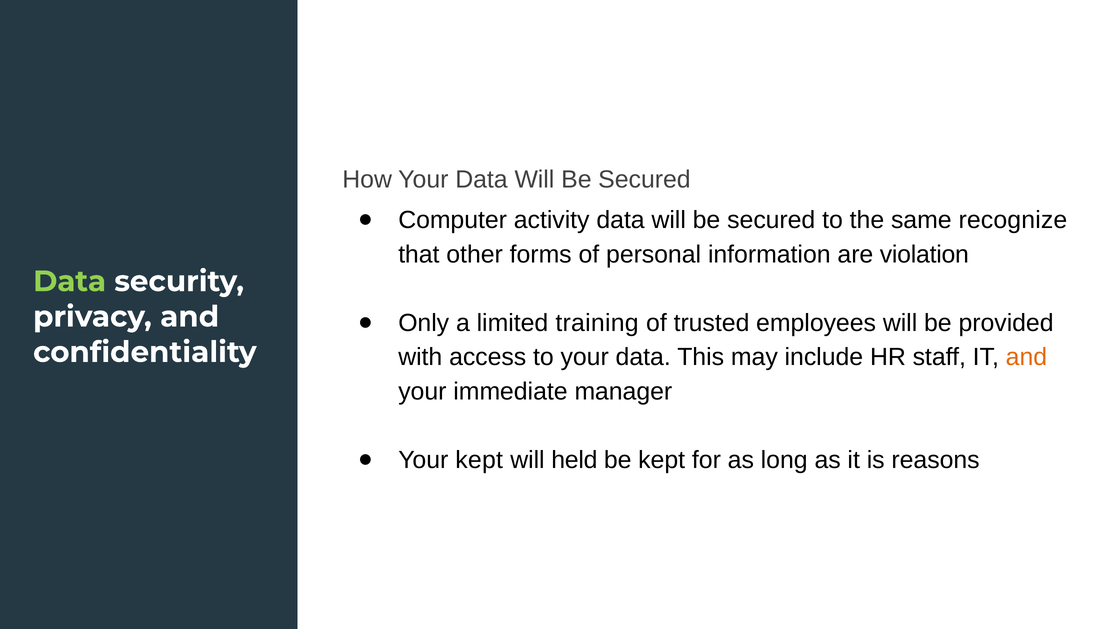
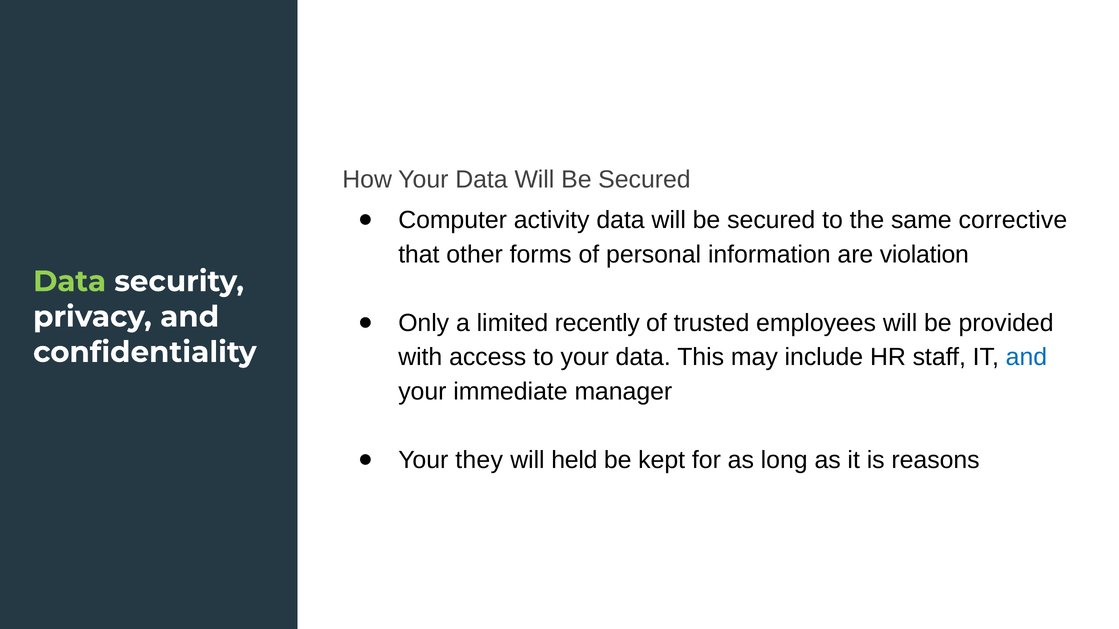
recognize: recognize -> corrective (1013, 220)
training: training -> recently (597, 323)
and colour: orange -> blue (1026, 357)
Your kept: kept -> they (479, 460)
